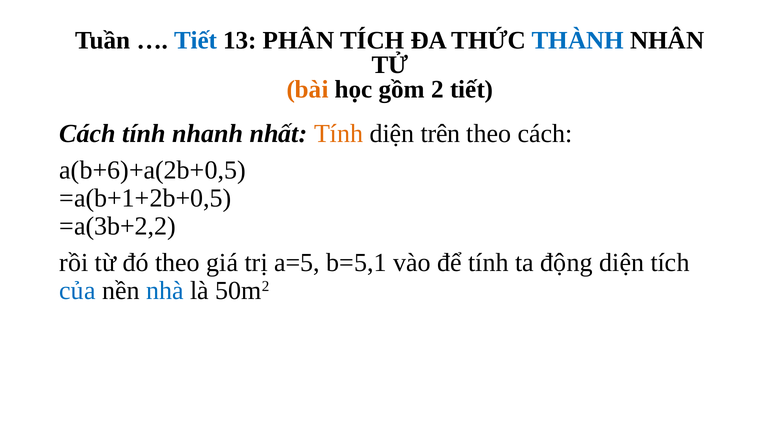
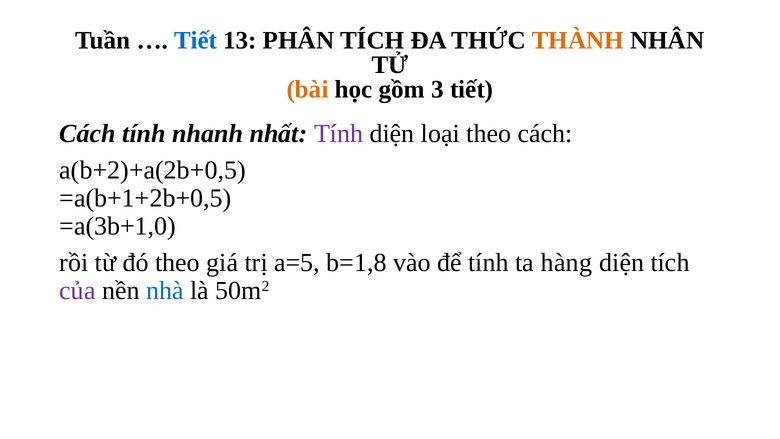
THÀNH colour: blue -> orange (578, 40)
2: 2 -> 3 (437, 89)
Tính colour: orange -> purple (339, 134)
trên: trên -> loại (440, 134)
a(b+6)+a(2b+0,5: a(b+6)+a(2b+0,5 -> a(b+2)+a(2b+0,5 (153, 170)
=a(3b+2,2: =a(3b+2,2 -> =a(3b+1,0 (118, 226)
b=5,1: b=5,1 -> b=1,8 (357, 262)
động: động -> hàng (566, 262)
của colour: blue -> purple (77, 290)
